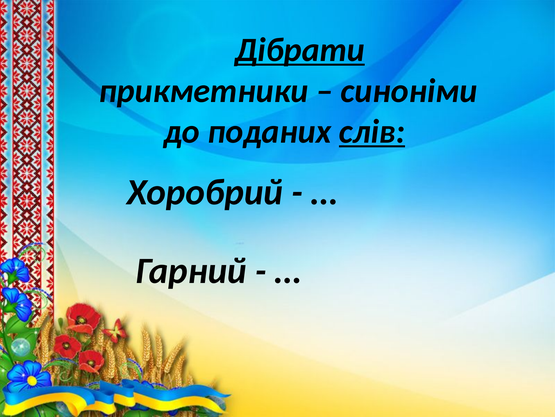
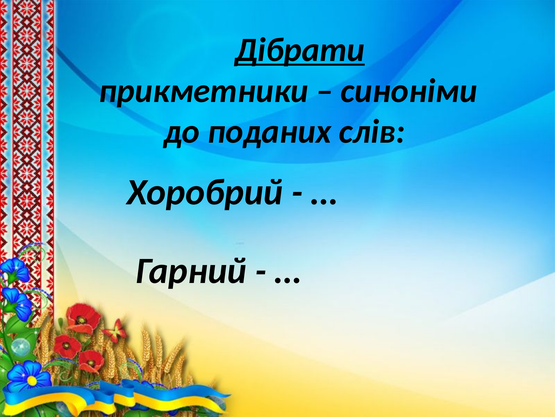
слів underline: present -> none (372, 131)
